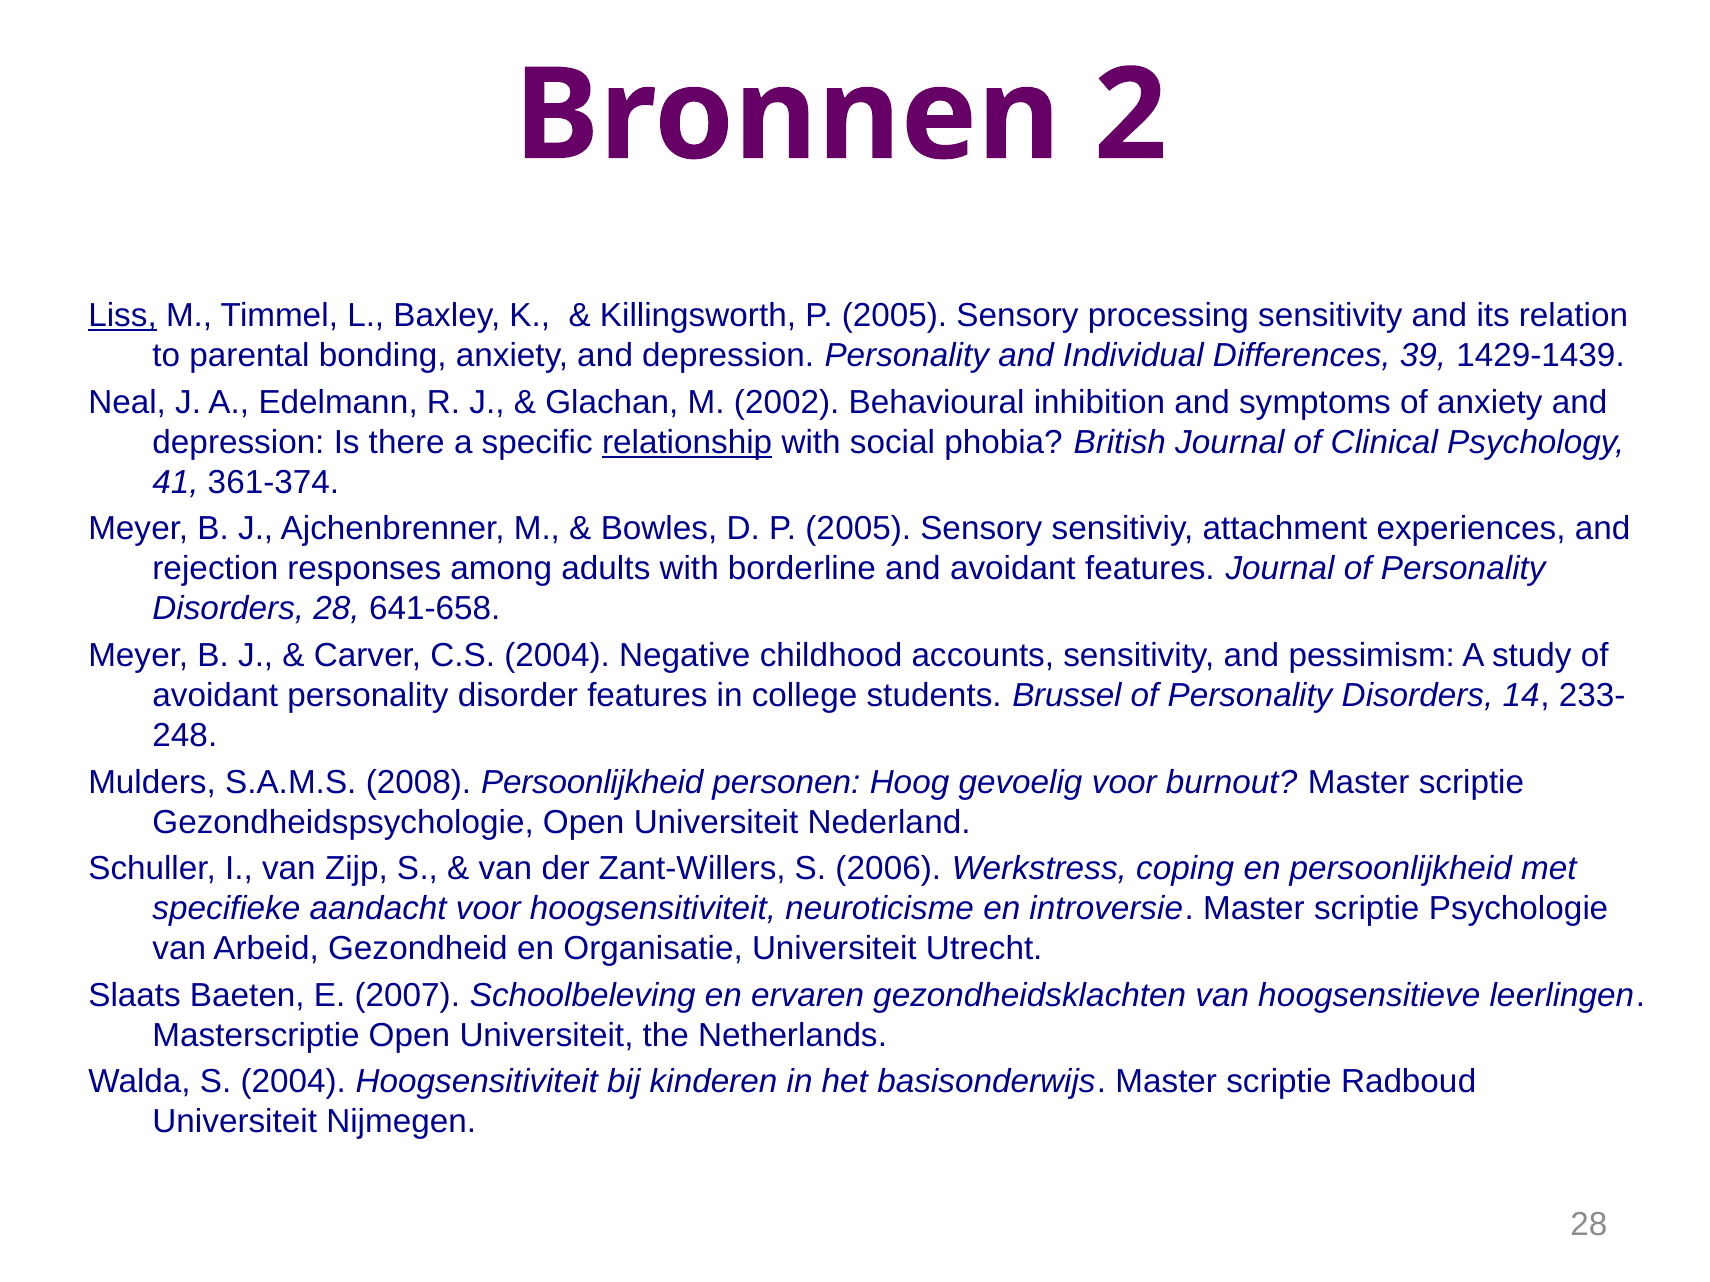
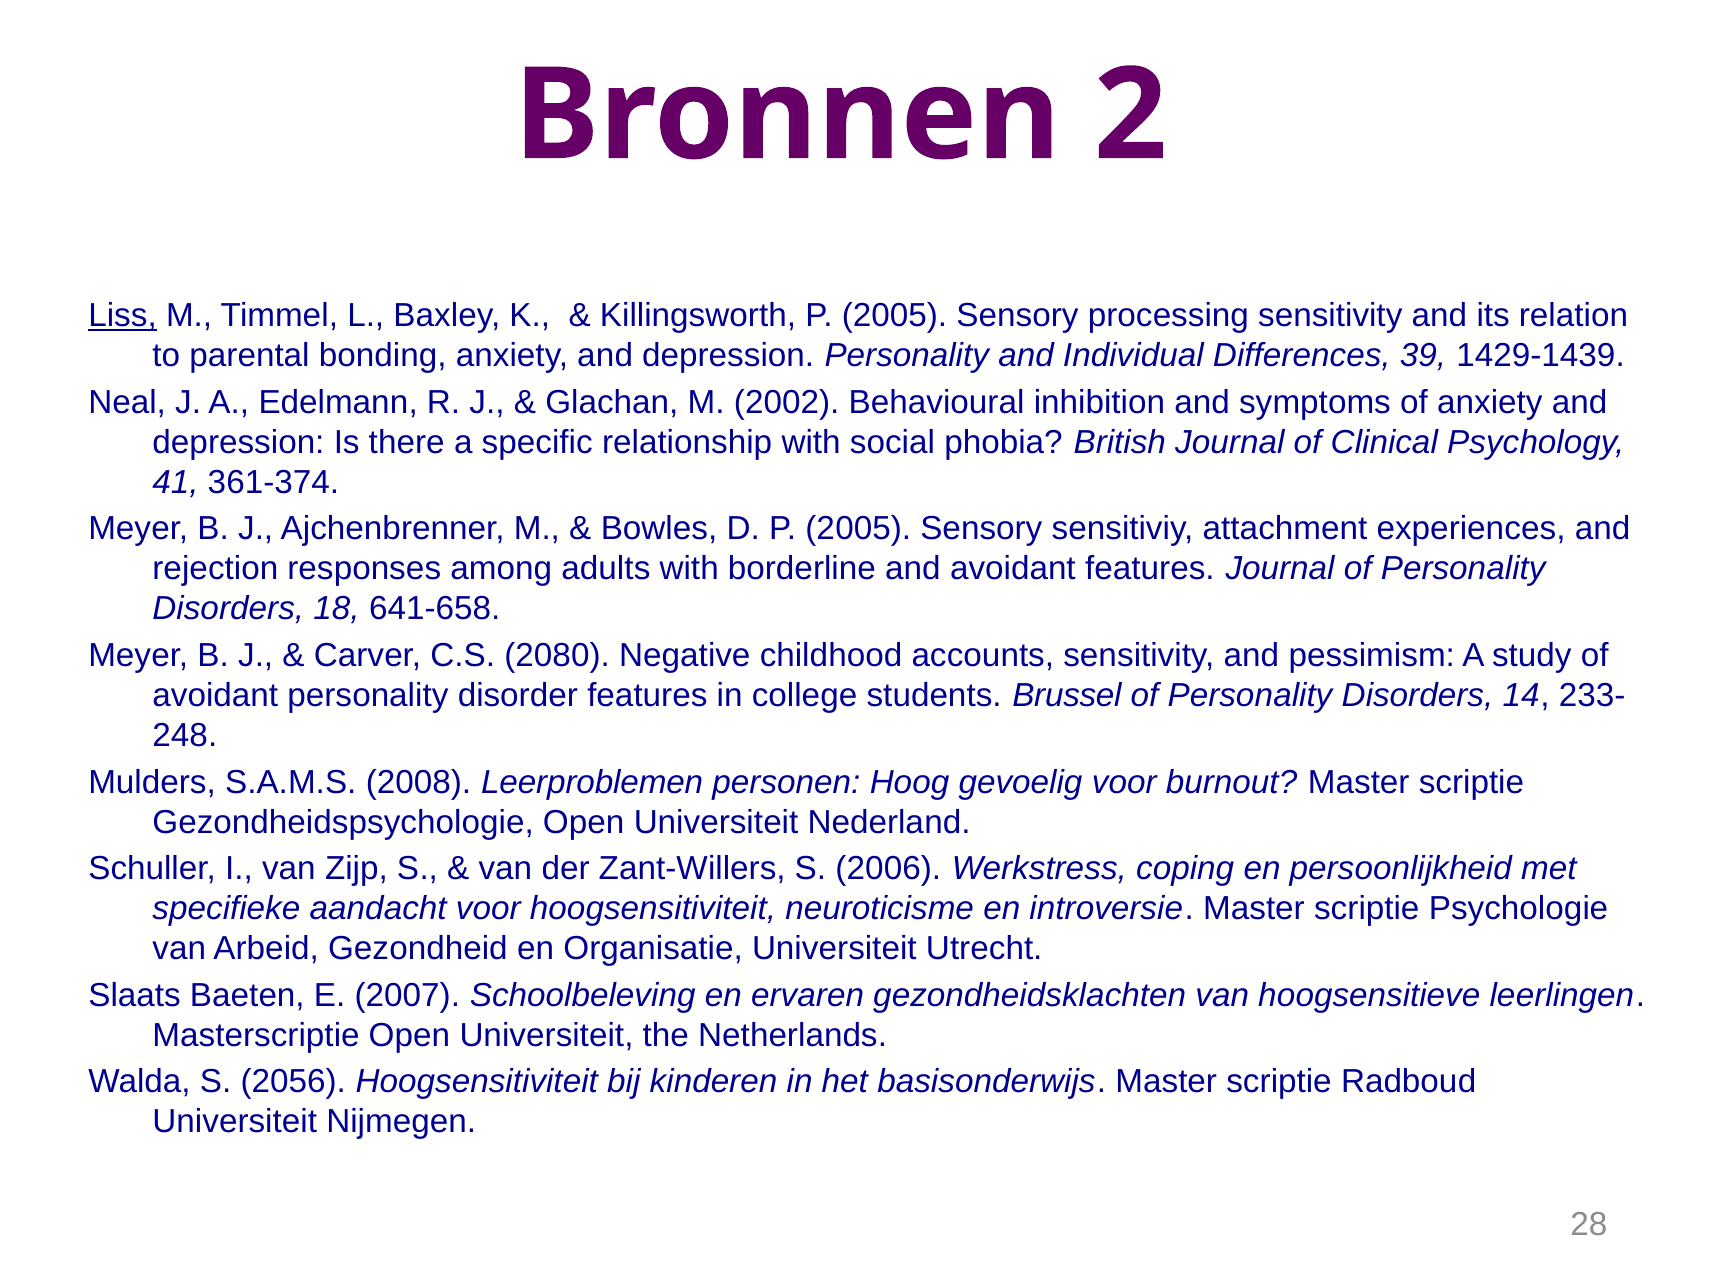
relationship underline: present -> none (687, 443)
Disorders 28: 28 -> 18 (336, 609)
C.S 2004: 2004 -> 2080 (557, 656)
2008 Persoonlijkheid: Persoonlijkheid -> Leerproblemen (592, 782)
S 2004: 2004 -> 2056 (293, 1082)
